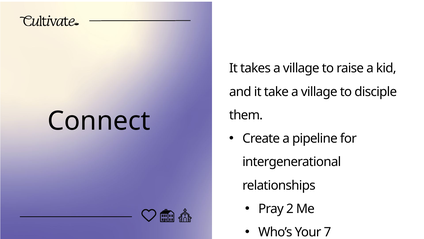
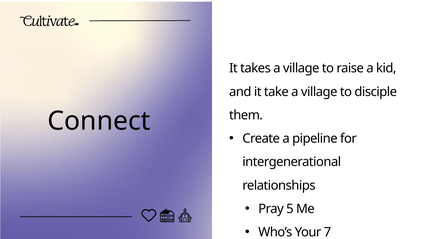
2: 2 -> 5 (290, 208)
